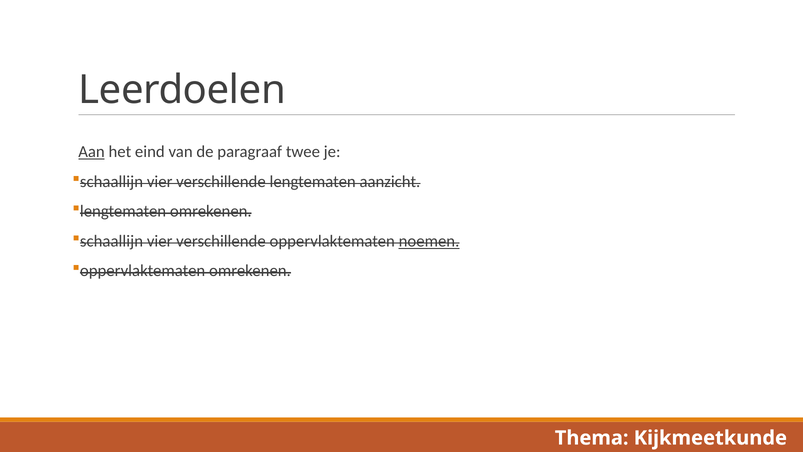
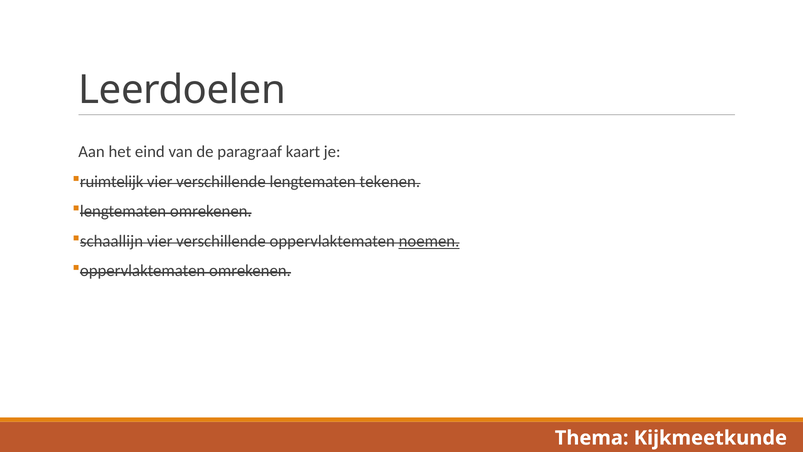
Aan underline: present -> none (92, 152)
twee: twee -> kaart (303, 152)
schaallijn: schaallijn -> ruimtelijk (112, 181)
aanzicht: aanzicht -> tekenen (390, 181)
